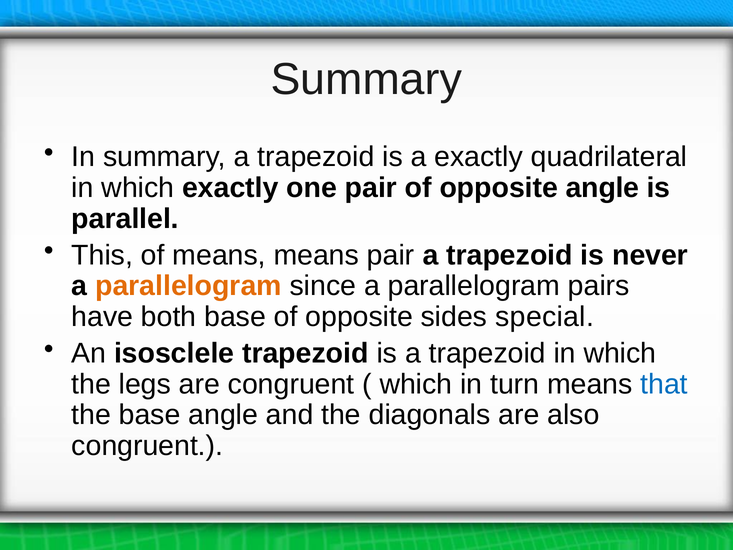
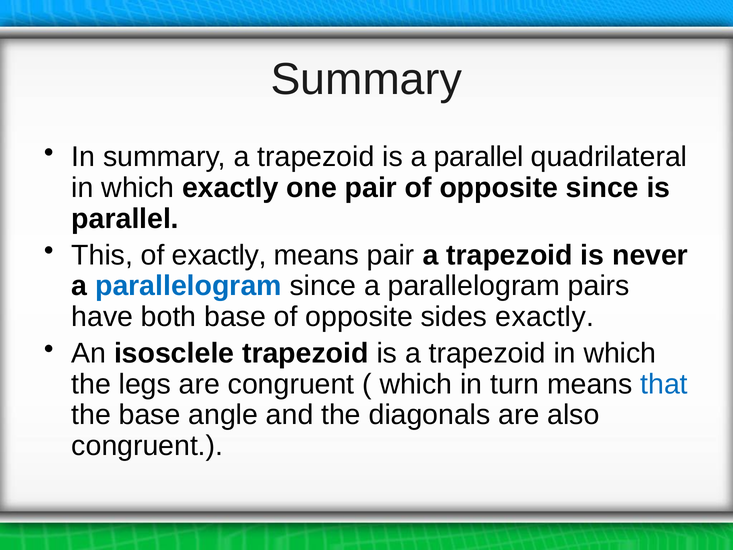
a exactly: exactly -> parallel (479, 157)
opposite angle: angle -> since (602, 188)
of means: means -> exactly (219, 255)
parallelogram colour: orange -> blue (188, 286)
sides special: special -> exactly (545, 317)
